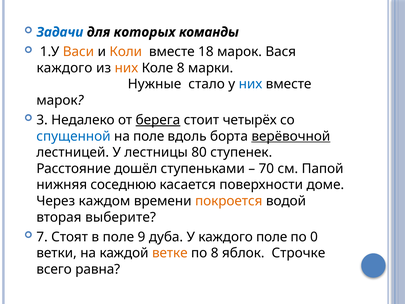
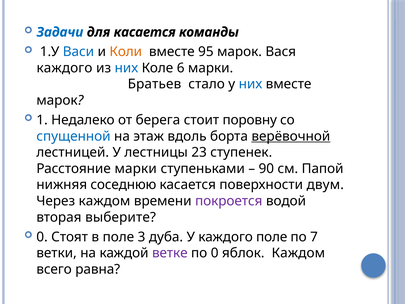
для которых: которых -> касается (145, 32)
Васи colour: orange -> blue (78, 52)
18: 18 -> 95 (206, 52)
них colour: orange -> blue (126, 68)
Коле 8: 8 -> 6 (181, 68)
Нужные: Нужные -> Братьев (154, 84)
3: 3 -> 1 (42, 120)
берега underline: present -> none (158, 120)
четырёх: четырёх -> поровну (250, 120)
на поле: поле -> этаж (149, 136)
80: 80 -> 23 (199, 152)
Расстояние дошёл: дошёл -> марки (136, 169)
70: 70 -> 90 (266, 169)
доме: доме -> двум (325, 185)
покроется colour: orange -> purple (229, 201)
7: 7 -> 0 (42, 237)
9: 9 -> 3 (141, 237)
0: 0 -> 7 (314, 237)
ветке colour: orange -> purple (170, 253)
по 8: 8 -> 0 (215, 253)
яблок Строчке: Строчке -> Каждом (298, 253)
